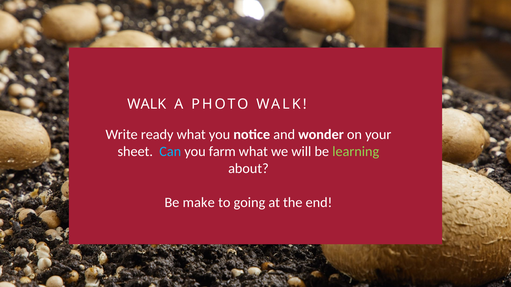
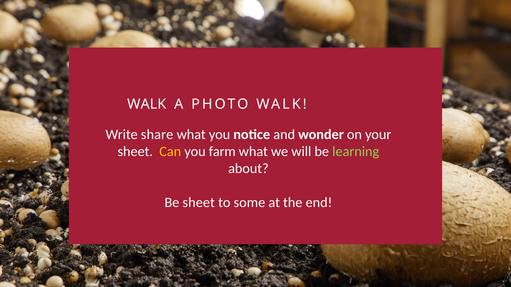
ready: ready -> share (157, 135)
Can colour: light blue -> yellow (170, 152)
Be make: make -> sheet (199, 203)
going: going -> some (249, 203)
